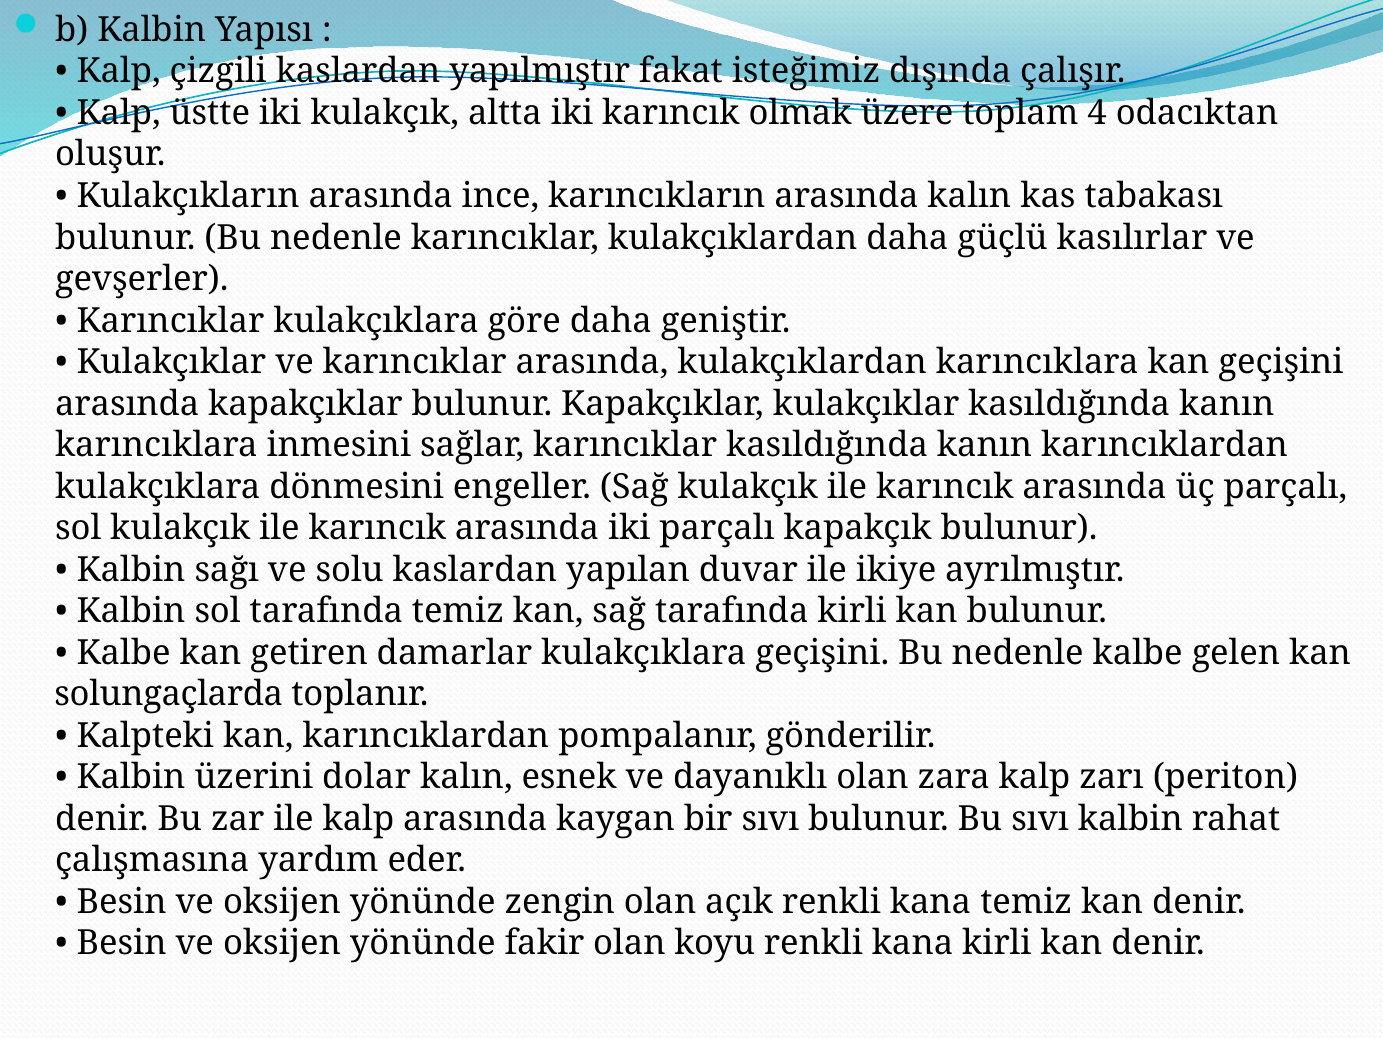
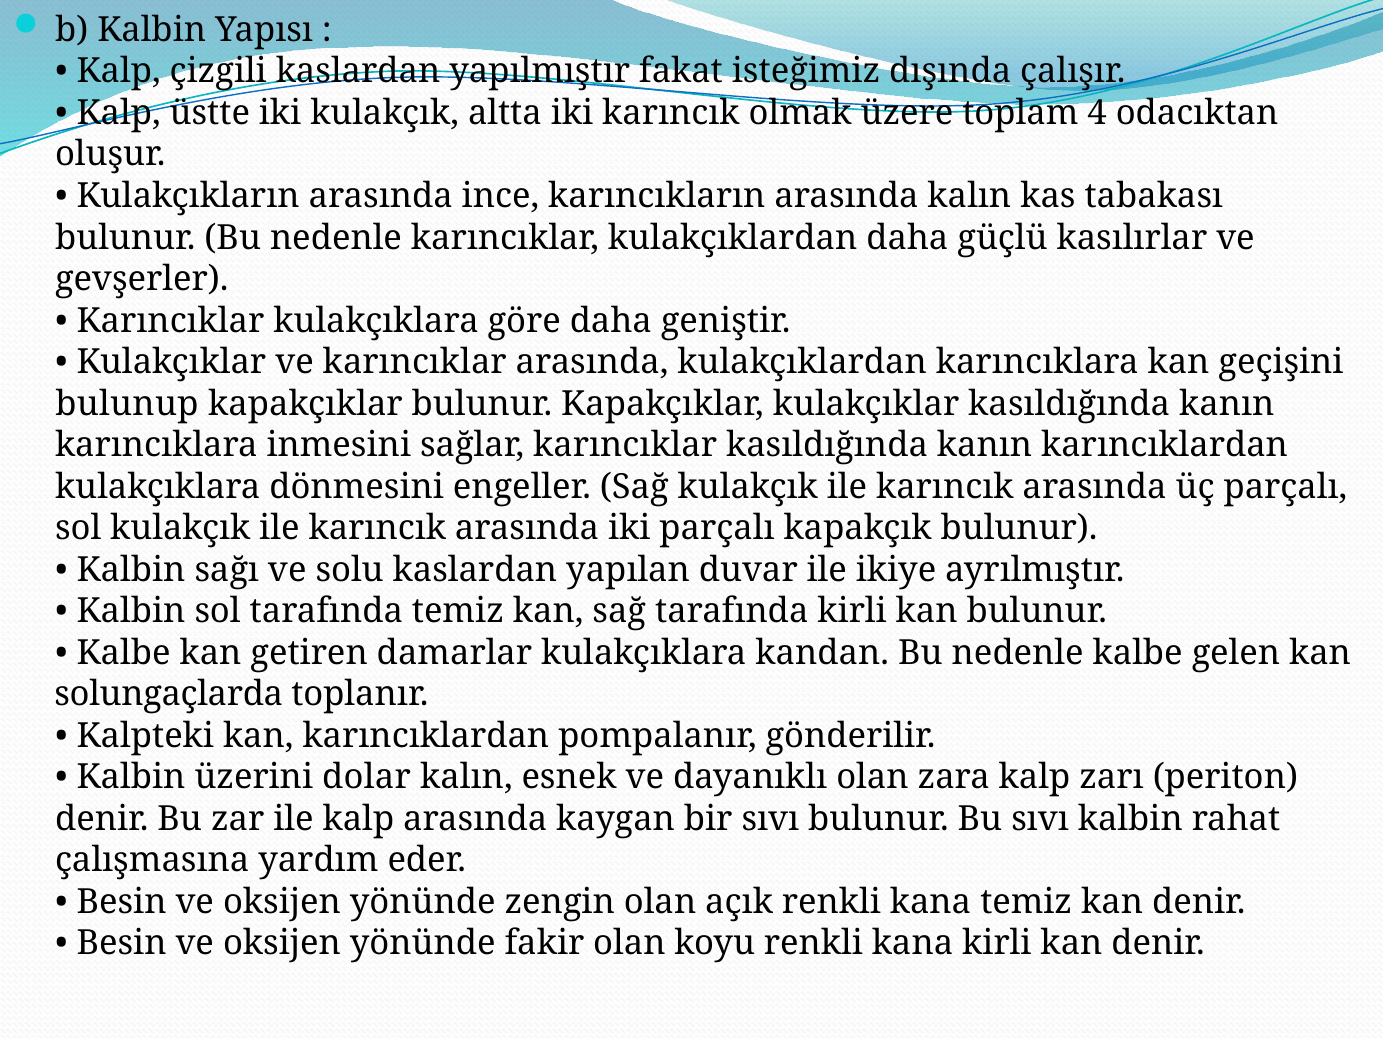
arasında: arasında -> bulunup (127, 403)
kulakçıklara geçişini: geçişini -> kandan (822, 652)
